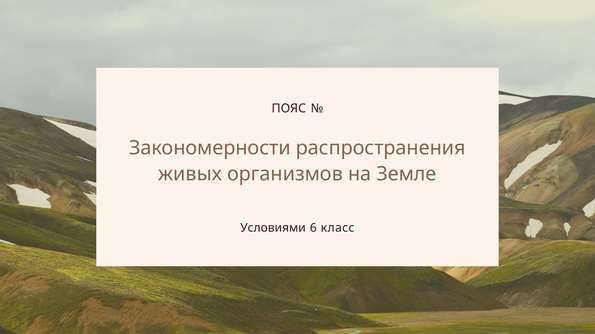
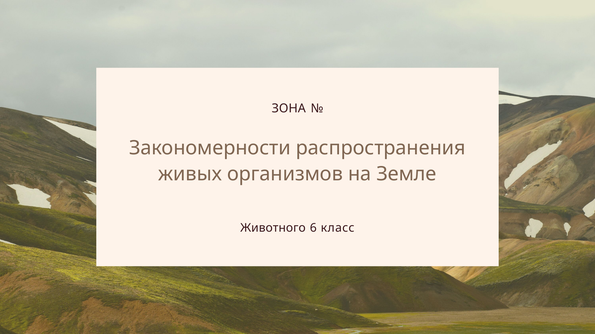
ПОЯС: ПОЯС -> ЗОНА (289, 109)
Условиями: Условиями -> Животного (273, 228)
